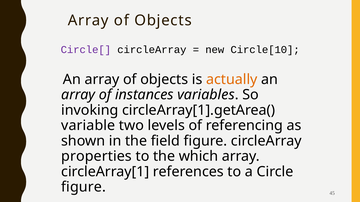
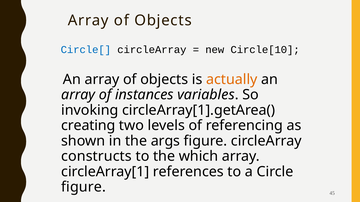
Circle[ colour: purple -> blue (86, 50)
variable: variable -> creating (88, 126)
field: field -> args (165, 141)
properties: properties -> constructs (97, 157)
